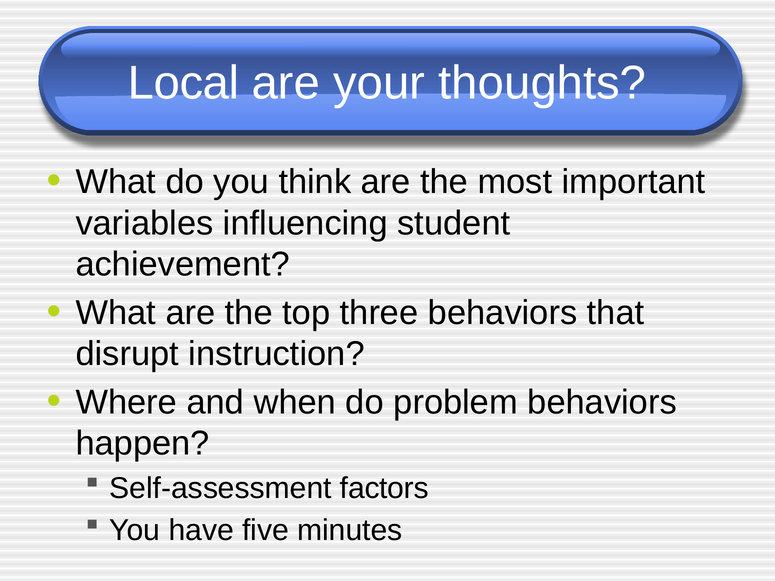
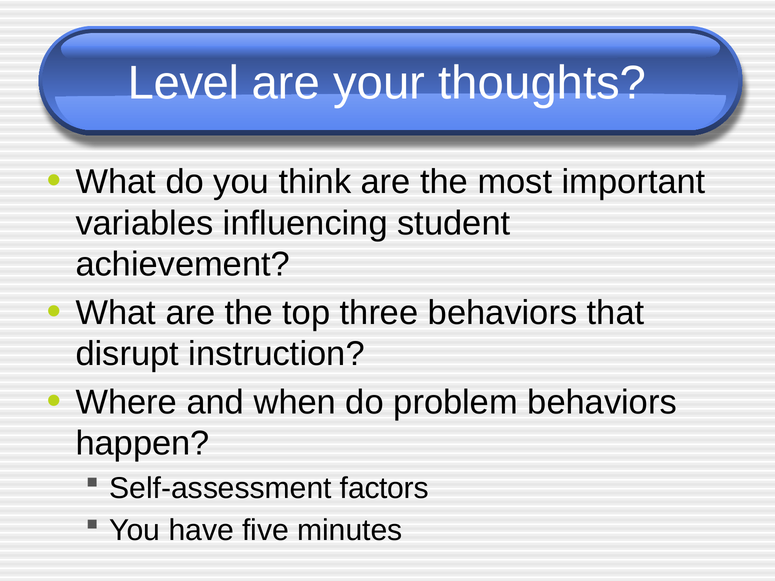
Local: Local -> Level (183, 83)
